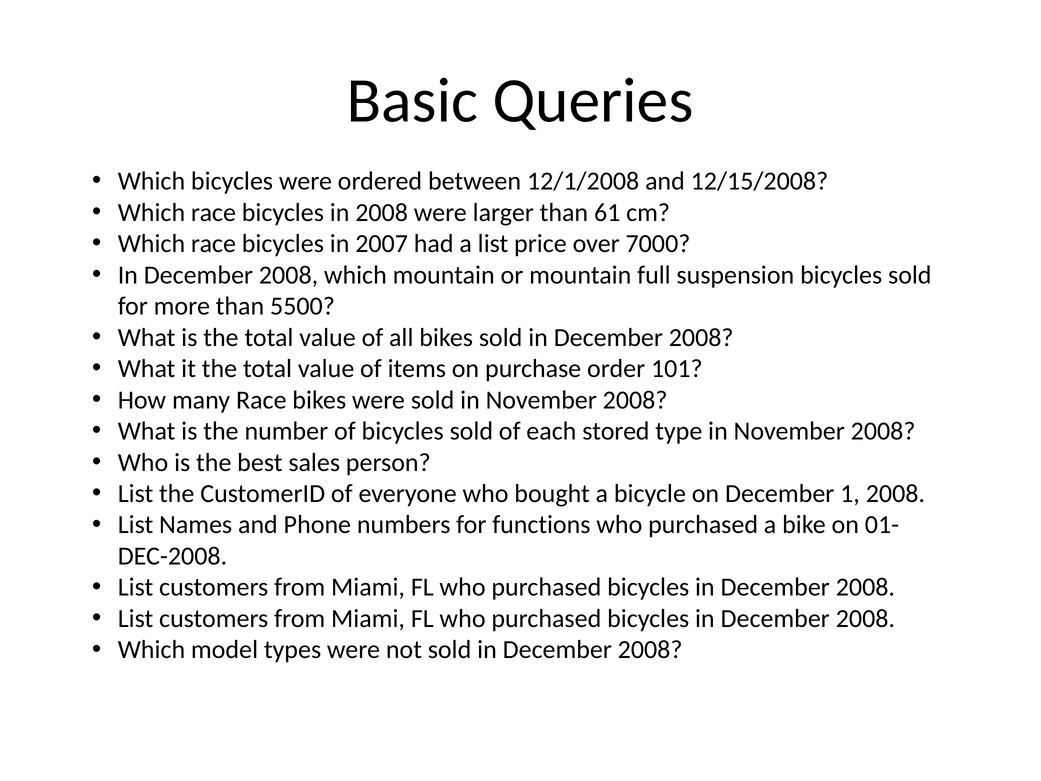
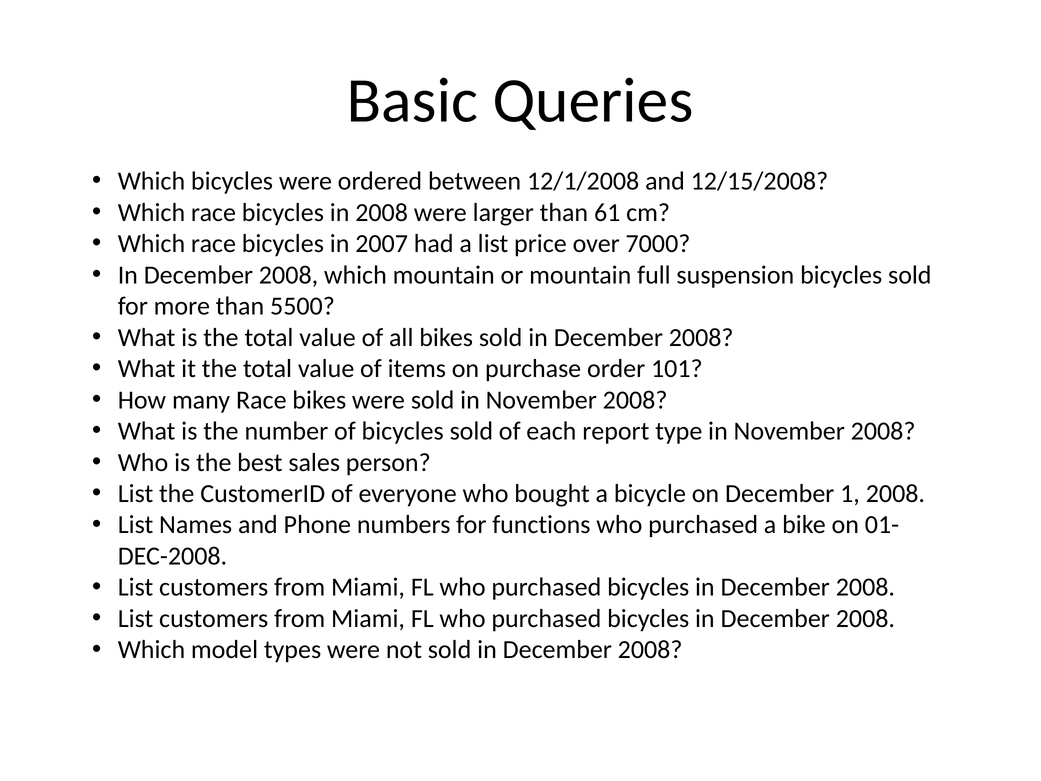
stored: stored -> report (616, 431)
